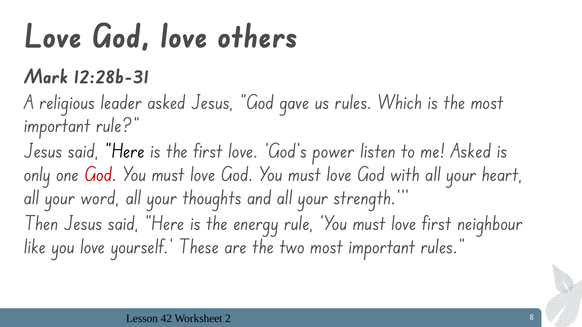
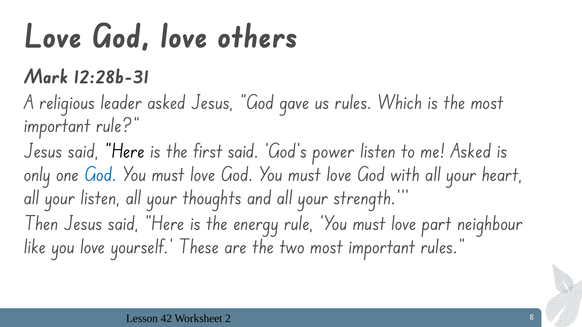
first love: love -> said (244, 152)
God colour: red -> blue (101, 175)
your word: word -> listen (101, 198)
love first: first -> part (437, 224)
